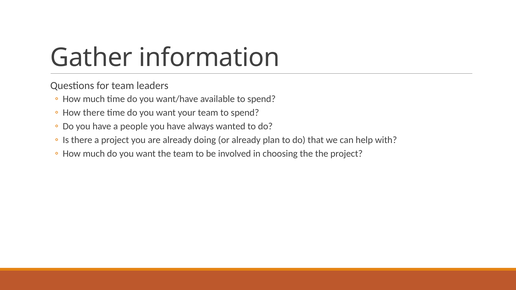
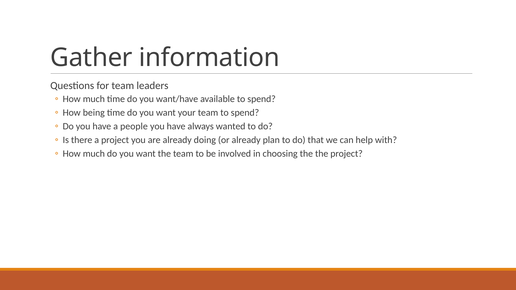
How there: there -> being (94, 113)
